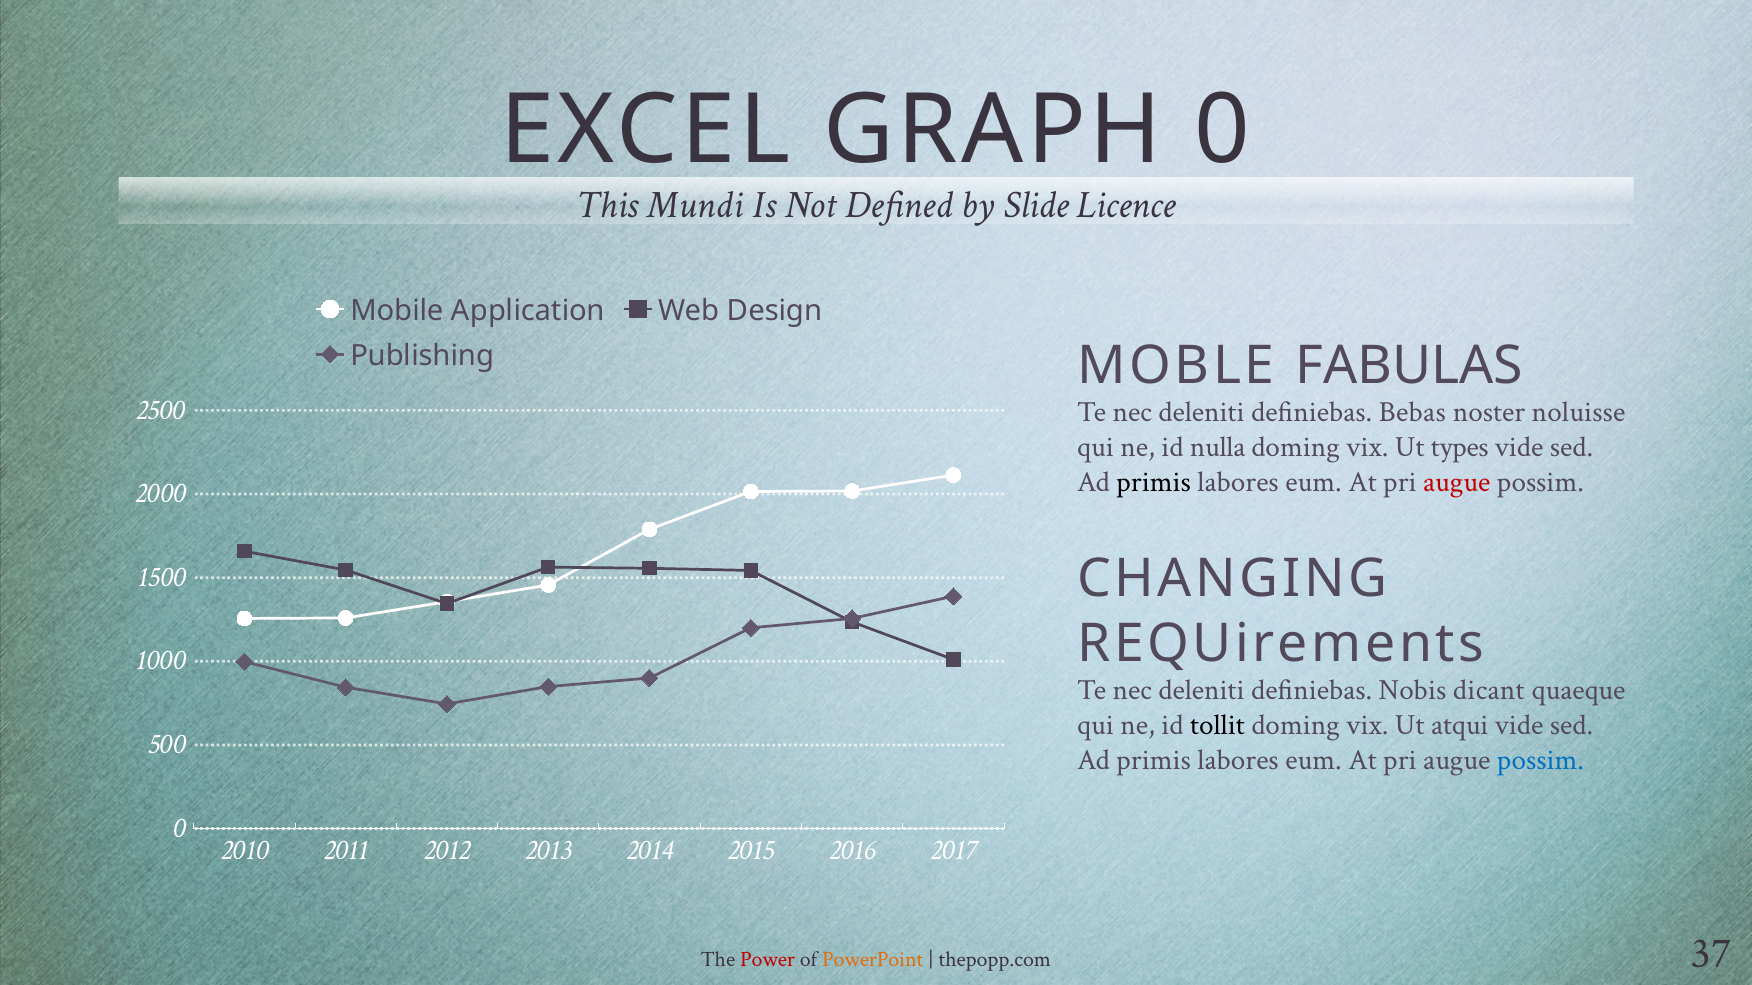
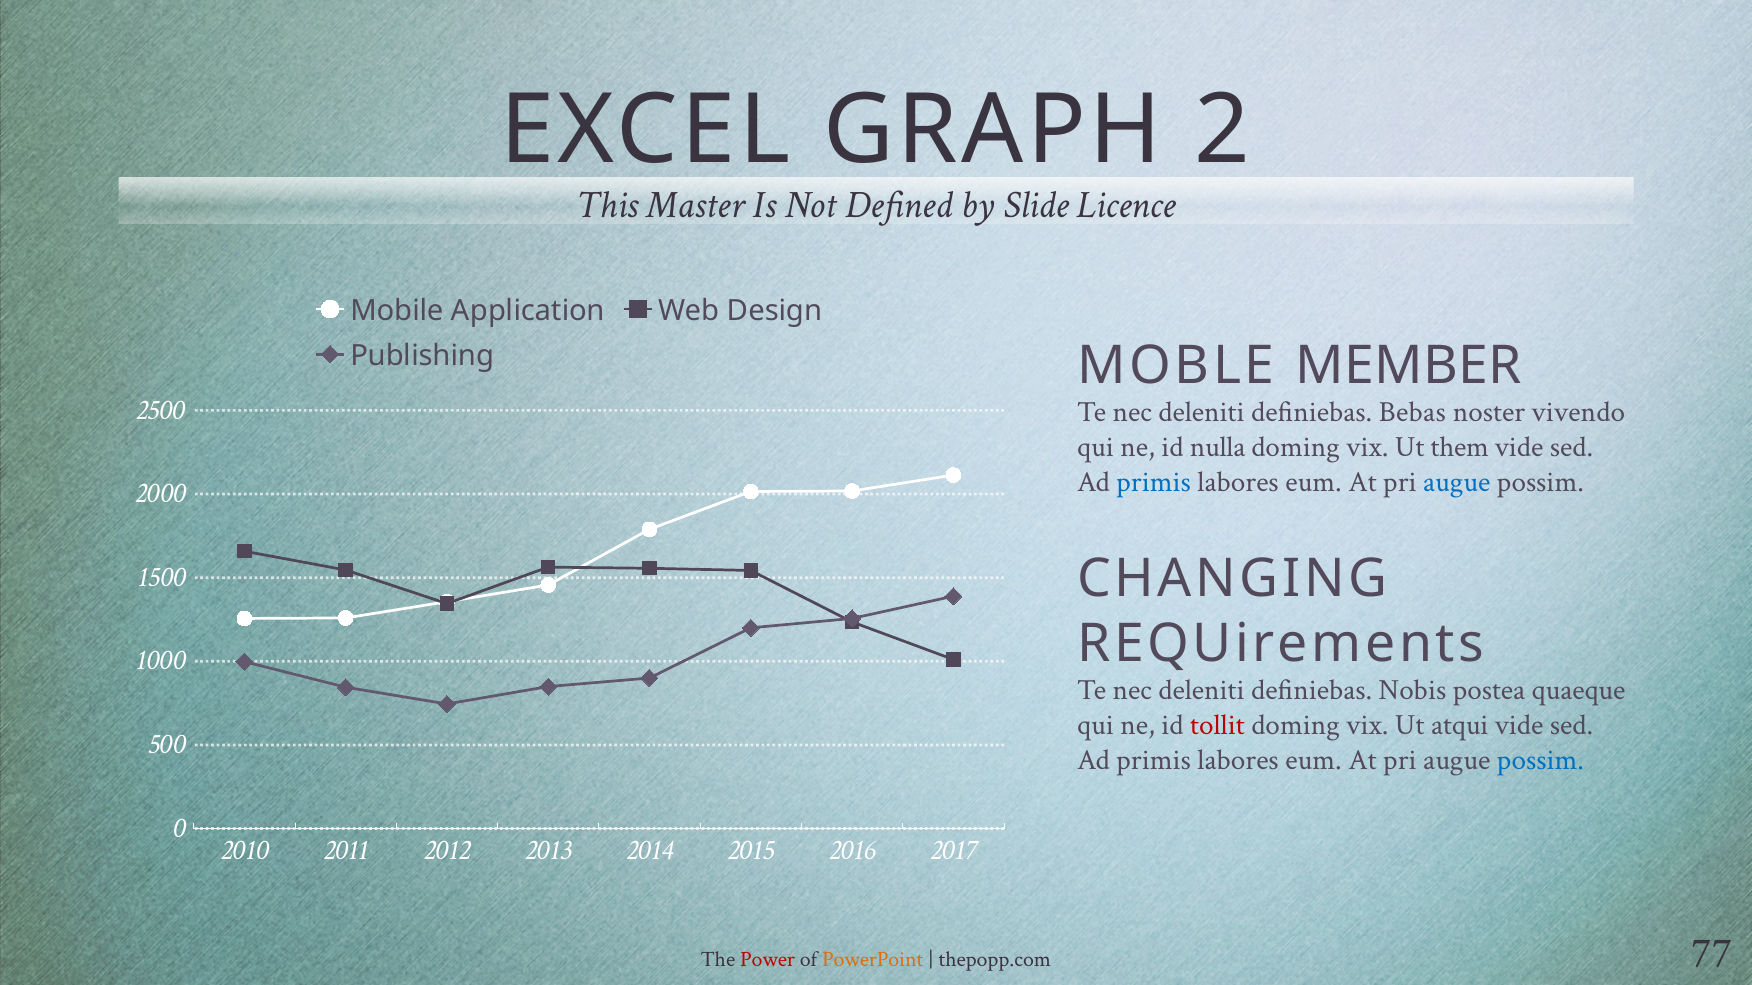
GRAPH 0: 0 -> 2 (1222, 131)
Mundi: Mundi -> Master (695, 205)
FABULAS: FABULAS -> MEMBER (1409, 366)
noluisse: noluisse -> vivendo (1578, 412)
types: types -> them (1460, 447)
primis colour: black -> blue (1154, 482)
augue colour: red -> blue (1457, 482)
dicant: dicant -> postea (1489, 690)
tollit colour: black -> red (1217, 725)
37: 37 -> 77 (1712, 954)
